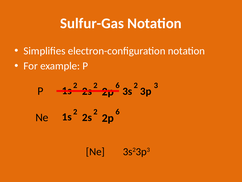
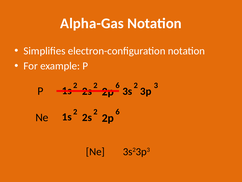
Sulfur-Gas: Sulfur-Gas -> Alpha-Gas (92, 23)
